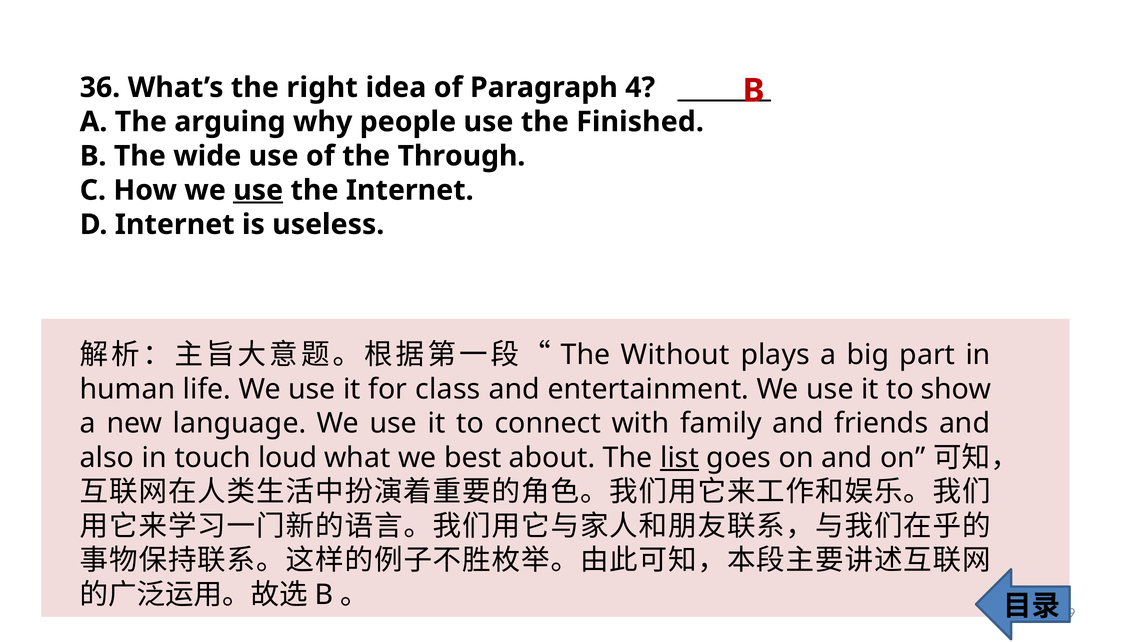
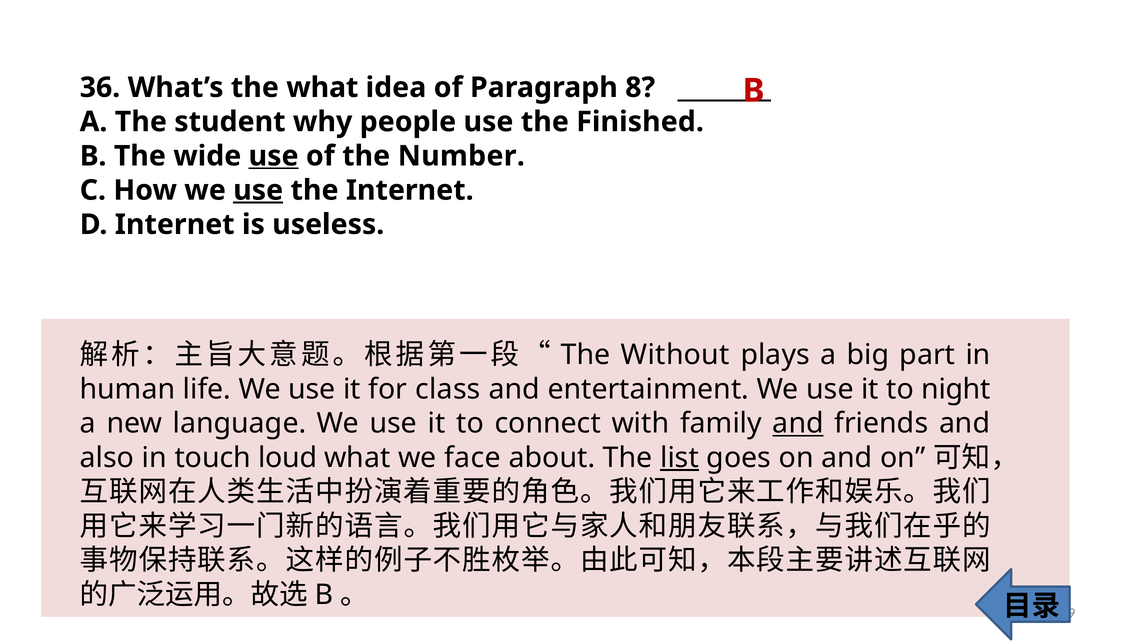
the right: right -> what (322, 88)
4: 4 -> 8 (640, 88)
arguing: arguing -> student (230, 122)
use underline: none -> present (274, 156)
Through: Through -> Number (461, 156)
show: show -> night (956, 389)
and underline: none -> present (798, 423)
best: best -> face (473, 458)
